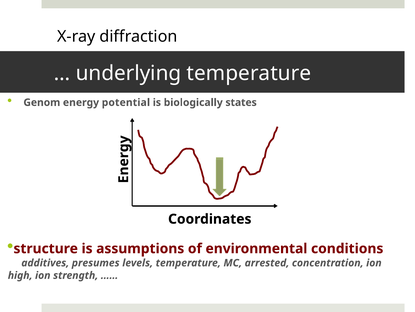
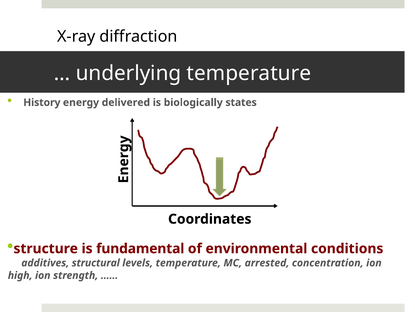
Genom: Genom -> History (42, 102)
potential: potential -> delivered (126, 102)
assumptions: assumptions -> fundamental (140, 248)
presumes: presumes -> structural (96, 262)
